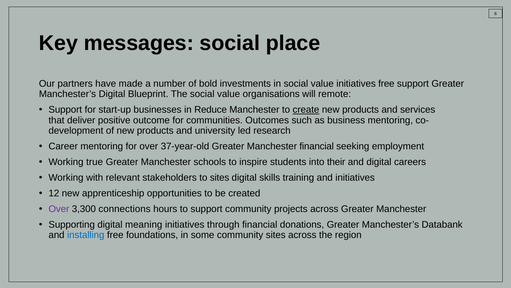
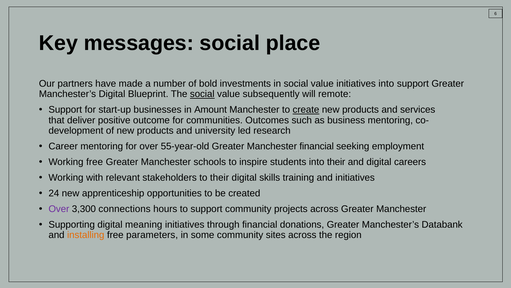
initiatives free: free -> into (386, 84)
social underline: none -> present (202, 94)
organisations: organisations -> subsequently (271, 94)
Reduce: Reduce -> Amount (211, 110)
37-year-old: 37-year-old -> 55-year-old (185, 146)
Working true: true -> free (95, 162)
to sites: sites -> their (220, 177)
12: 12 -> 24 (54, 193)
installing colour: blue -> orange (86, 235)
foundations: foundations -> parameters (152, 235)
